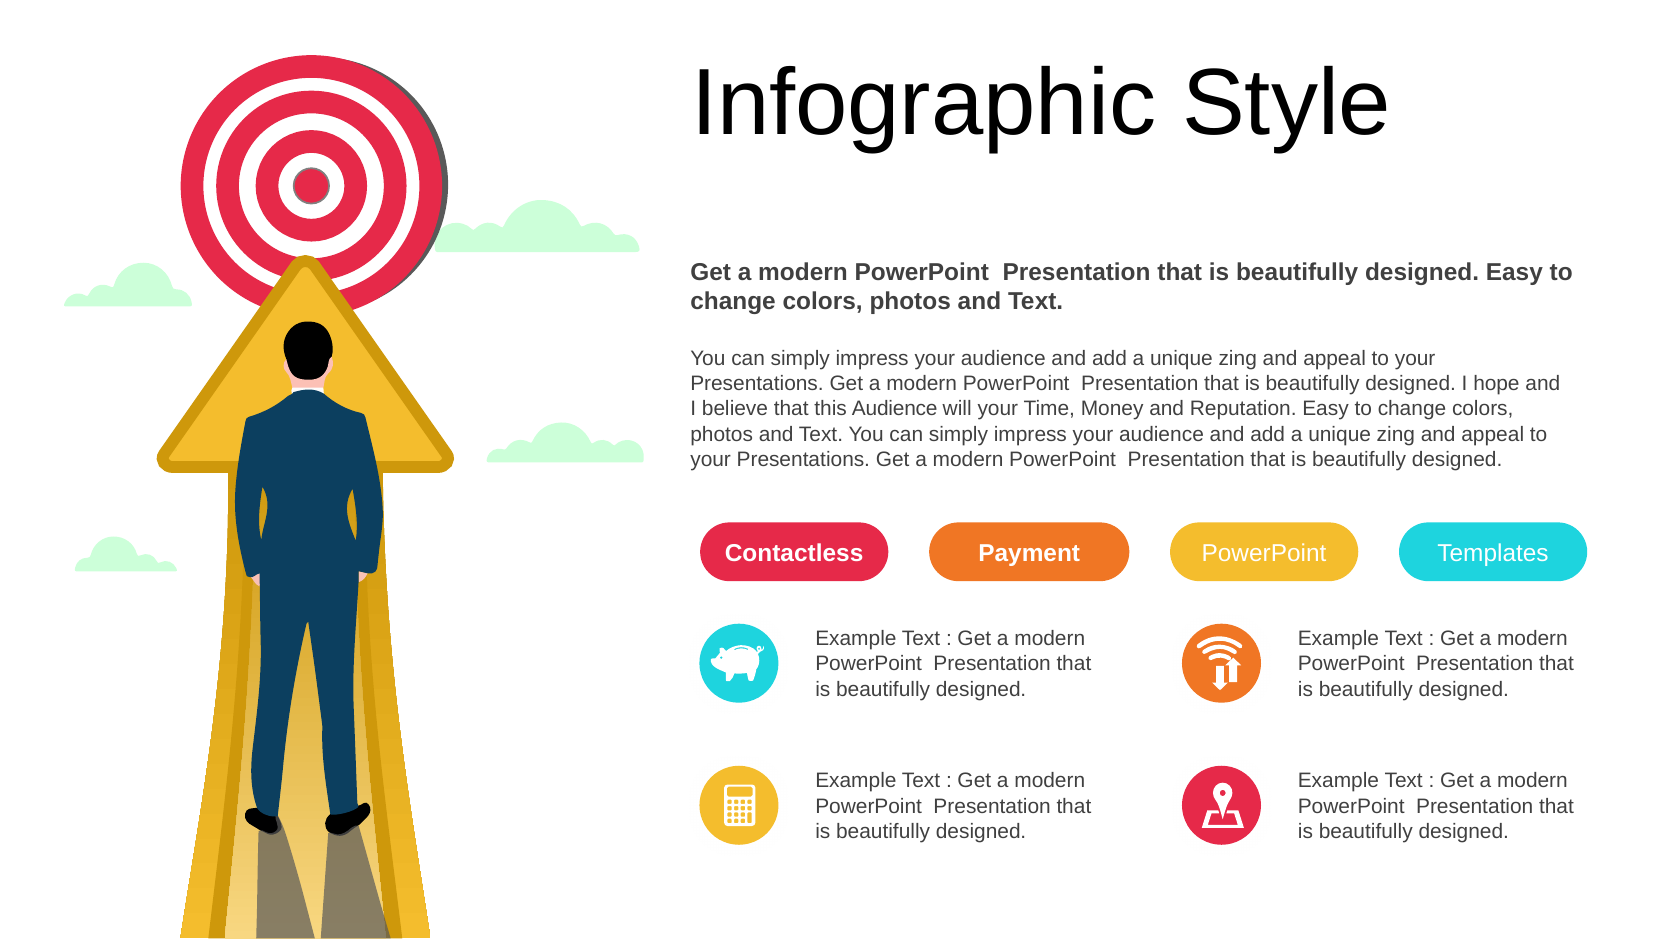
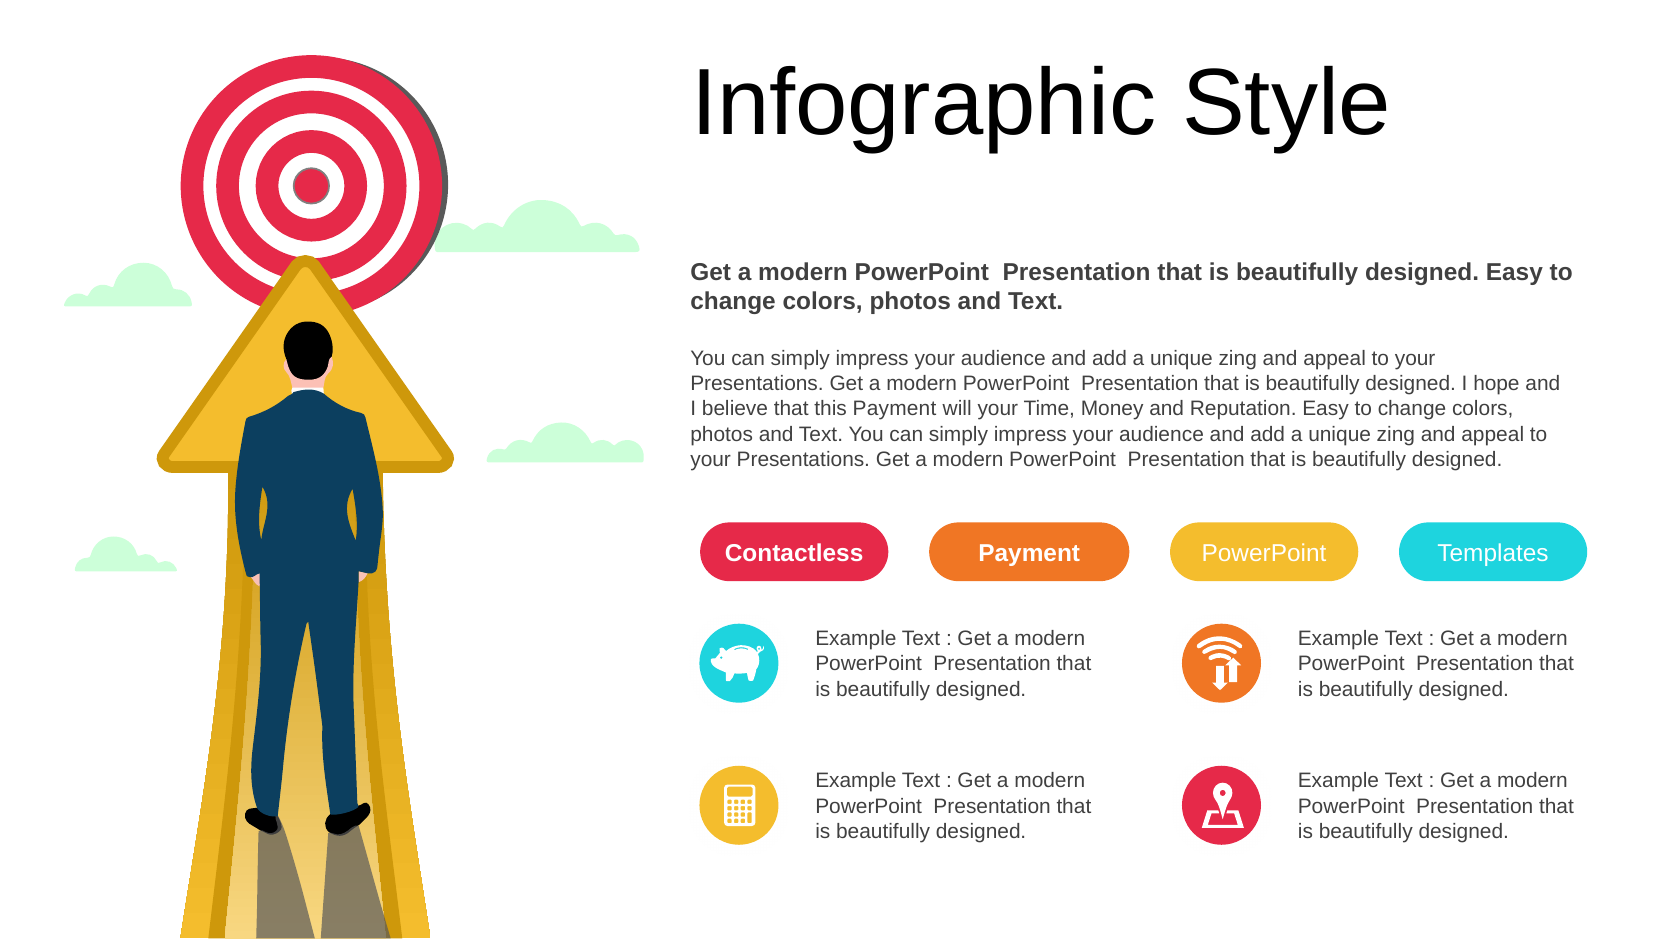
this Audience: Audience -> Payment (895, 409)
